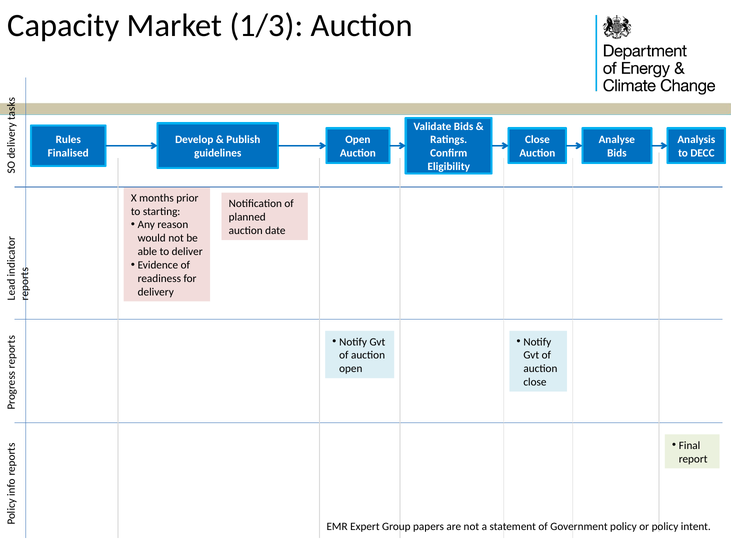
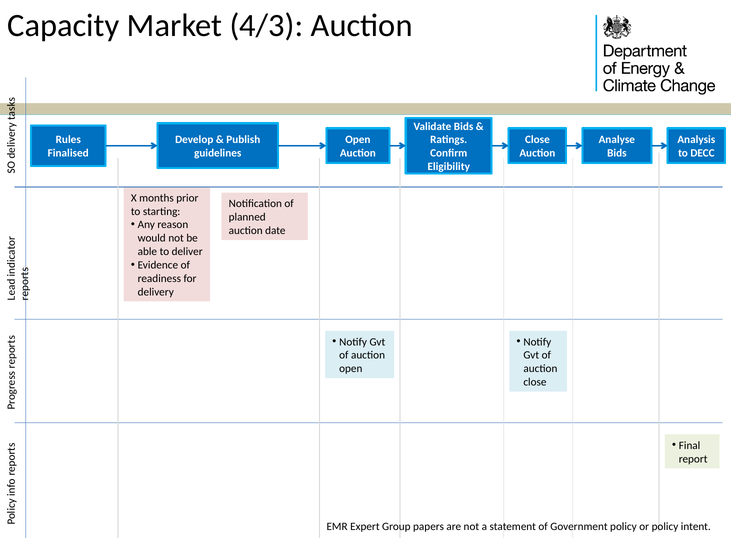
1/3: 1/3 -> 4/3 (266, 25)
